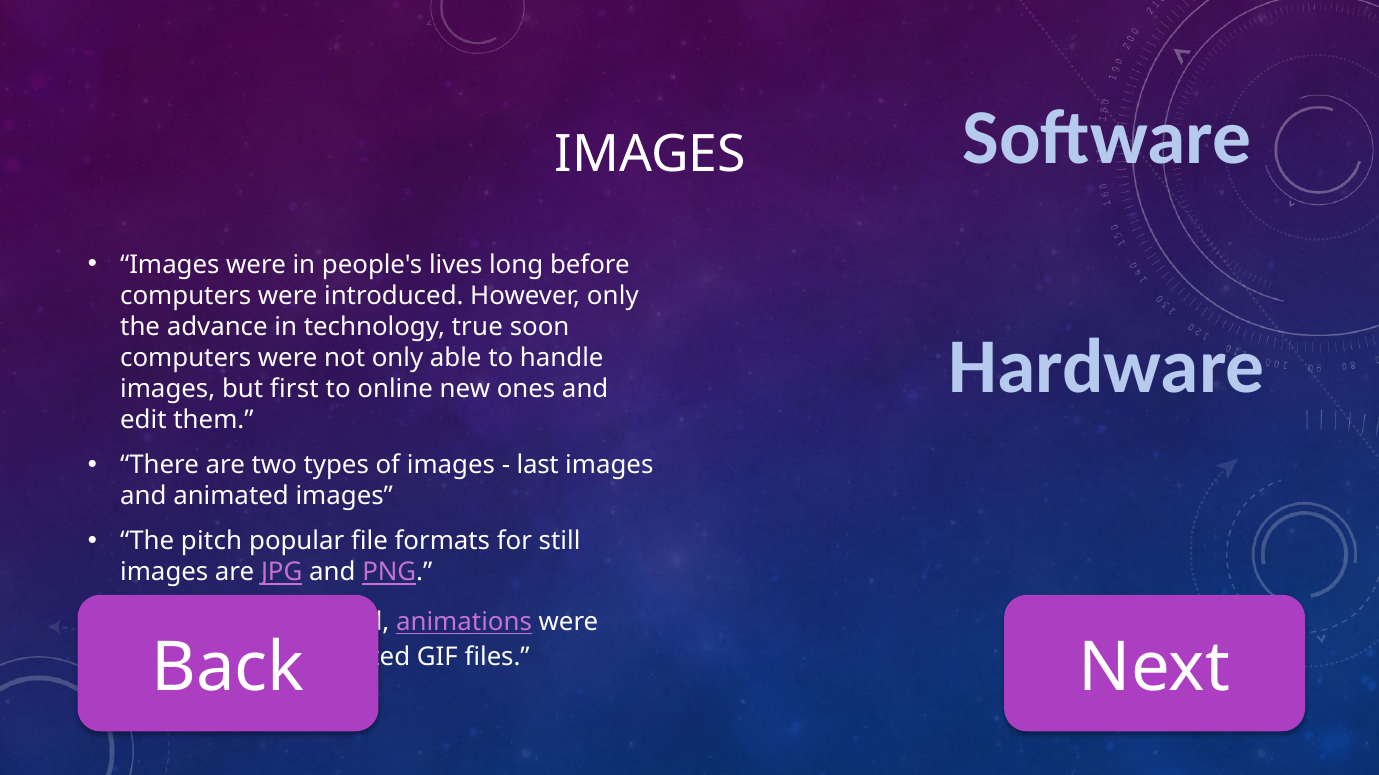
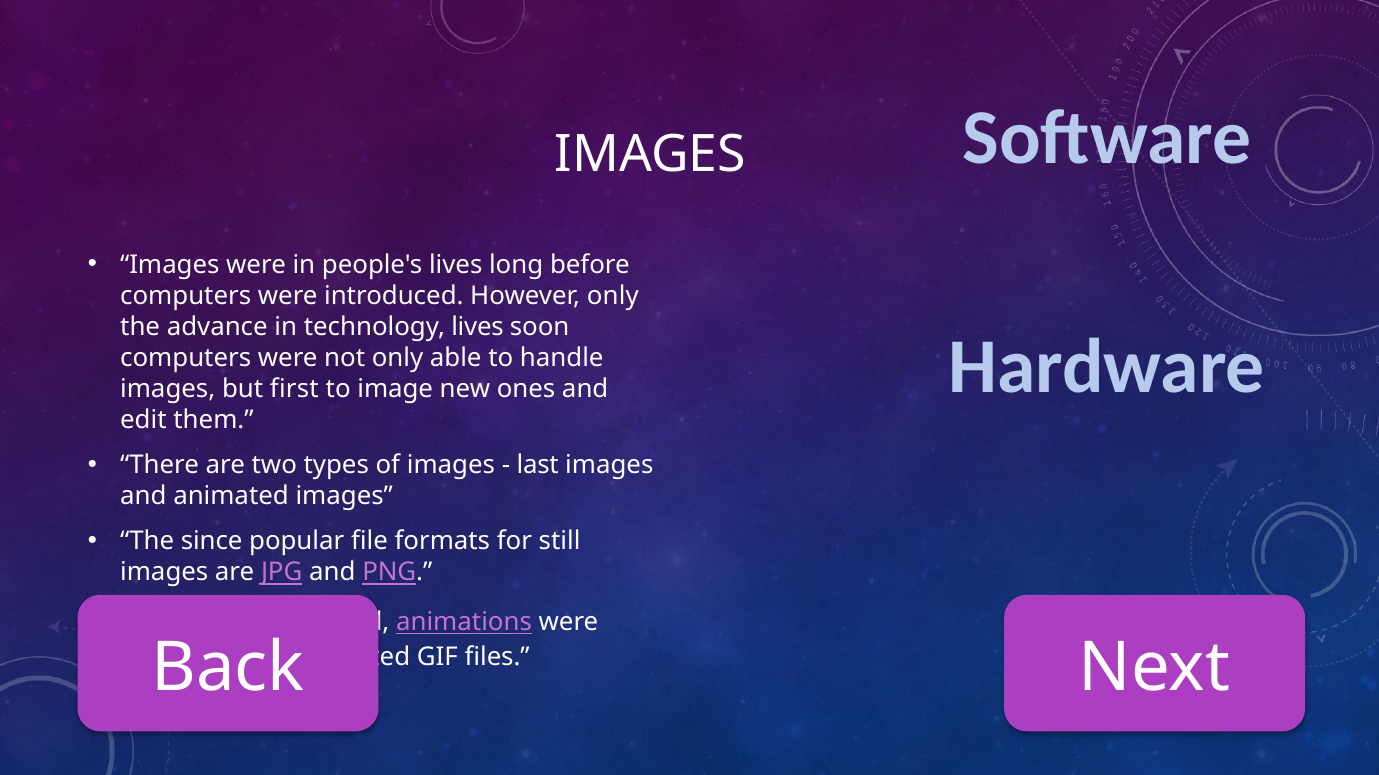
technology true: true -> lives (478, 327)
online: online -> image (395, 389)
pitch: pitch -> since (212, 542)
